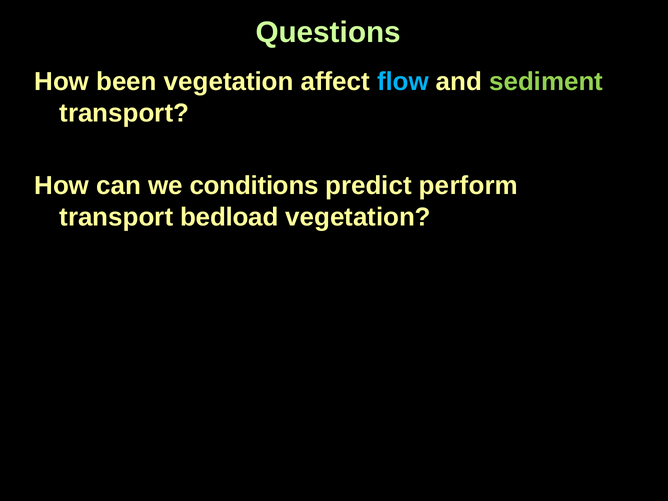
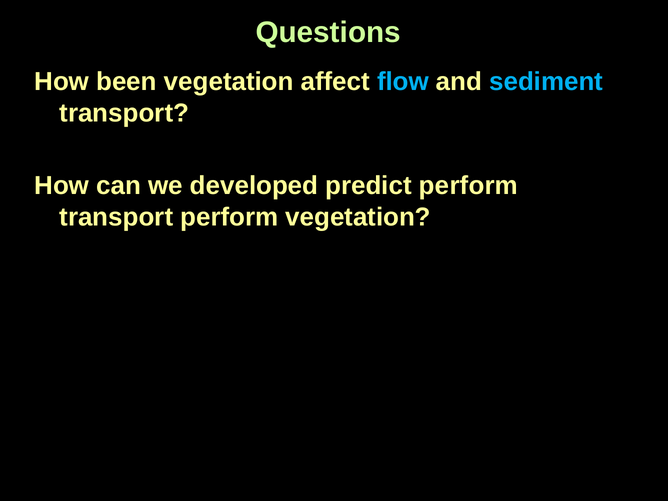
sediment colour: light green -> light blue (546, 82)
conditions: conditions -> developed (254, 186)
transport bedload: bedload -> perform (229, 217)
